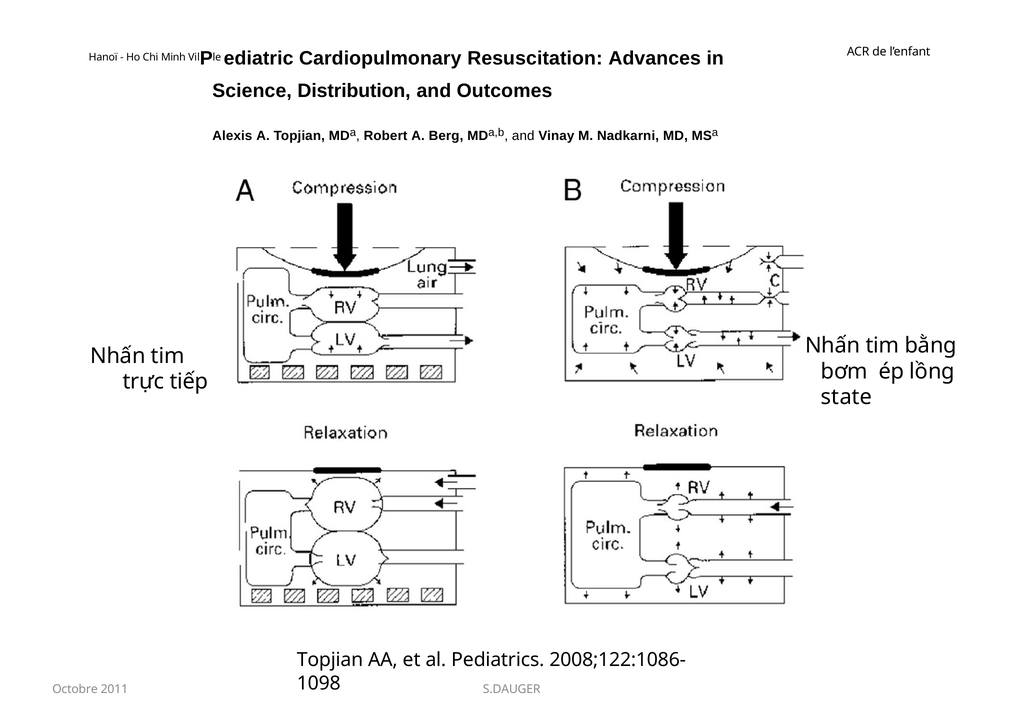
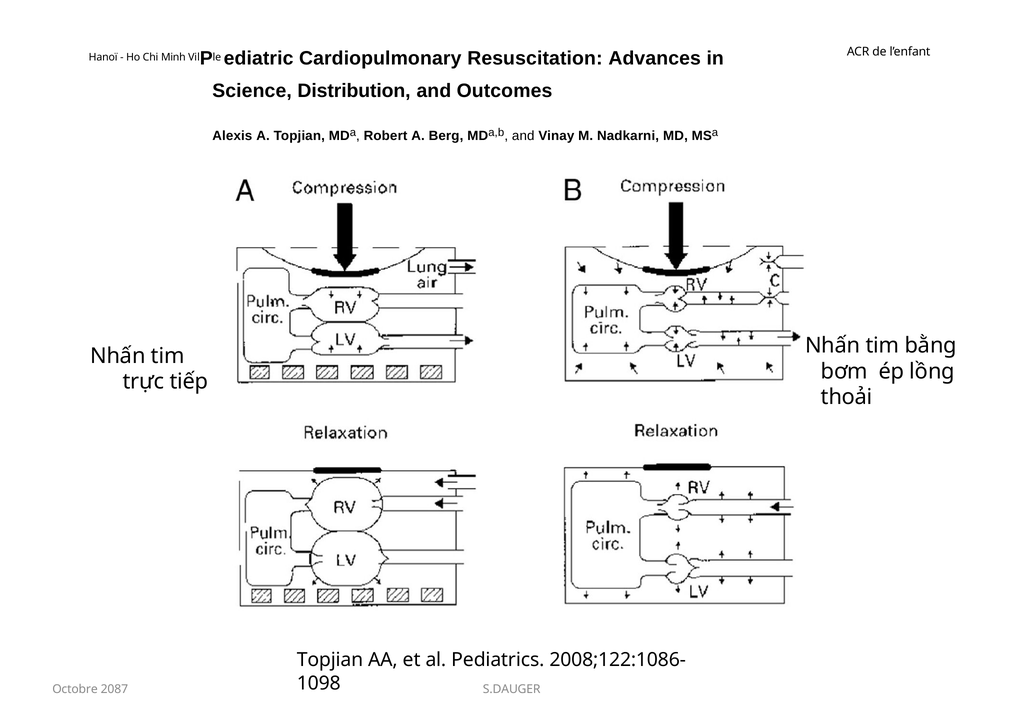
state: state -> thoải (847, 397)
2011: 2011 -> 2087 (114, 689)
